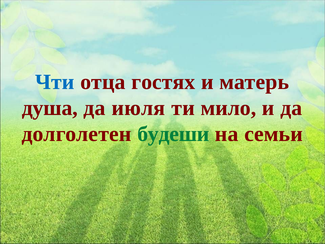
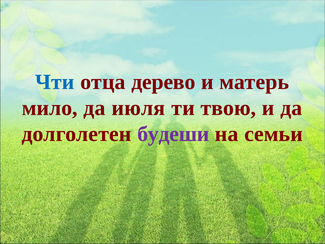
гостях: гостях -> дерево (163, 82)
душа: душа -> мило (50, 108)
мило: мило -> твою (228, 108)
будеши colour: green -> purple (173, 134)
